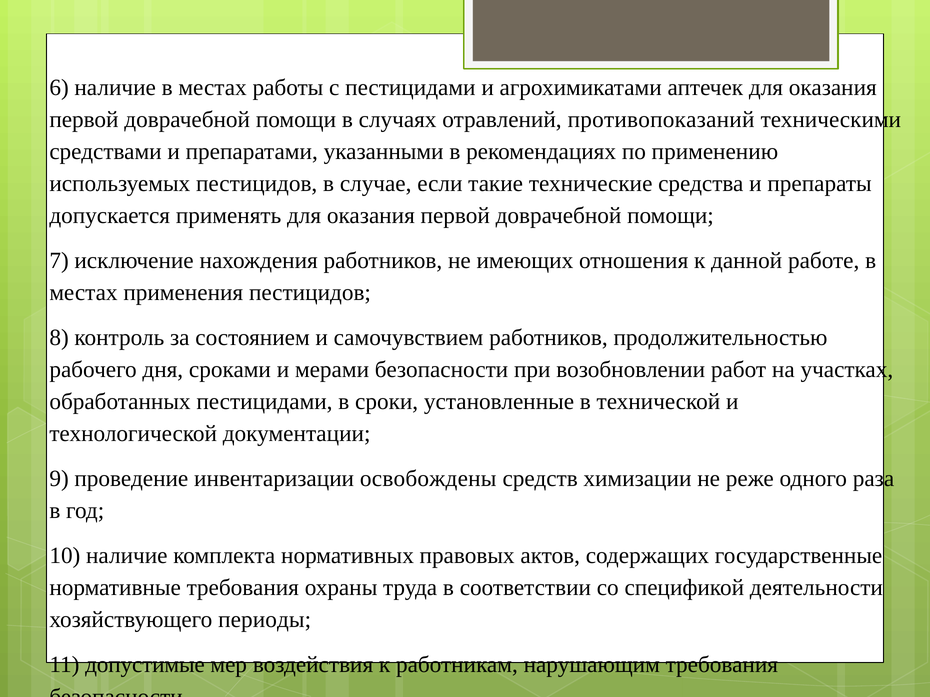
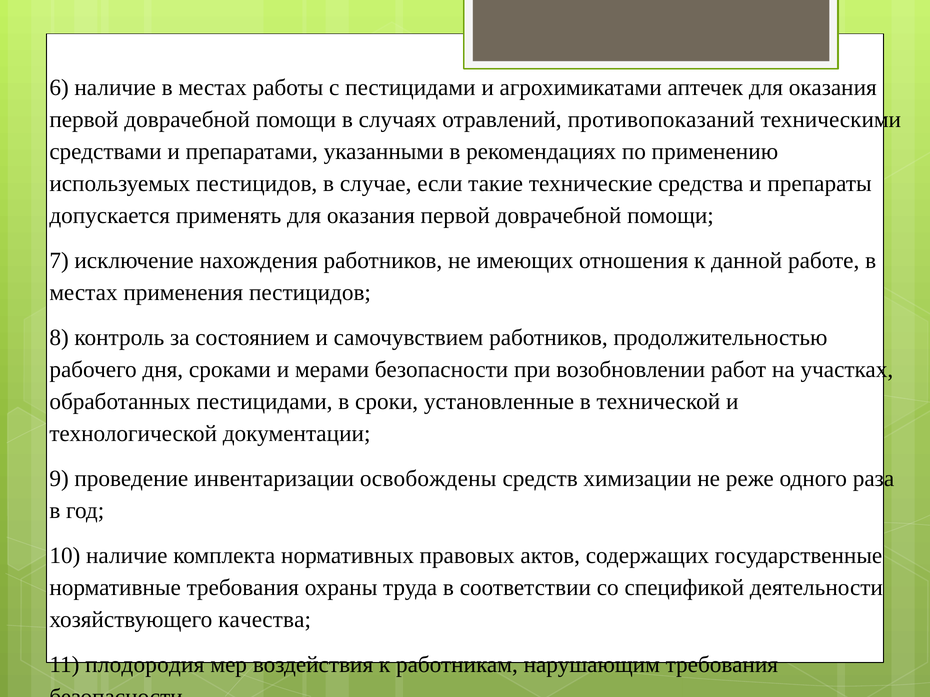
периоды: периоды -> качества (265, 620)
допустимые: допустимые -> плодородия (145, 665)
